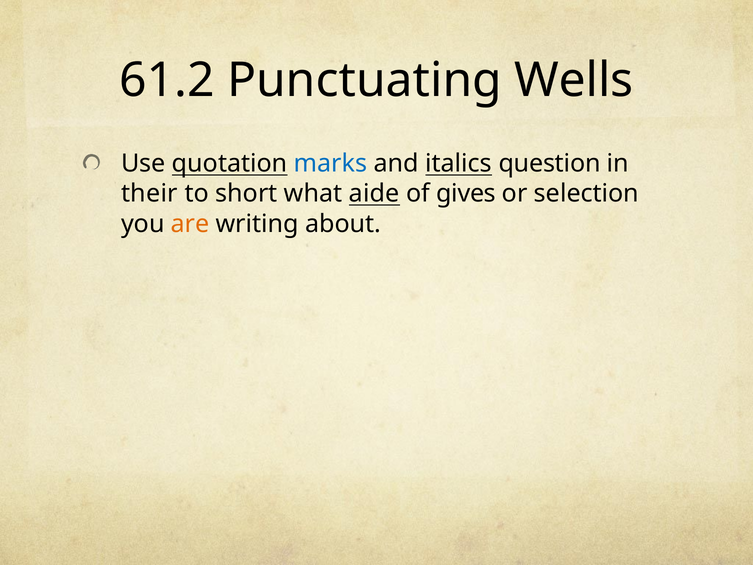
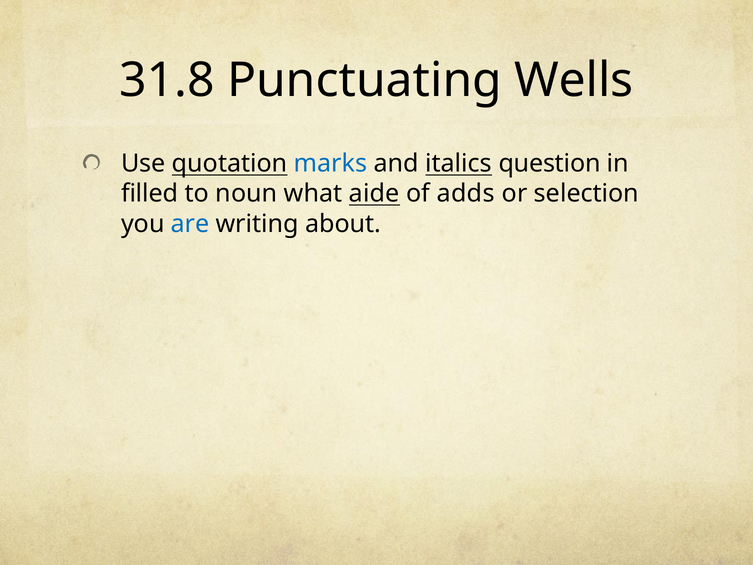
61.2: 61.2 -> 31.8 (167, 81)
their: their -> filled (150, 194)
short: short -> noun (246, 194)
gives: gives -> adds (466, 194)
are colour: orange -> blue (190, 224)
